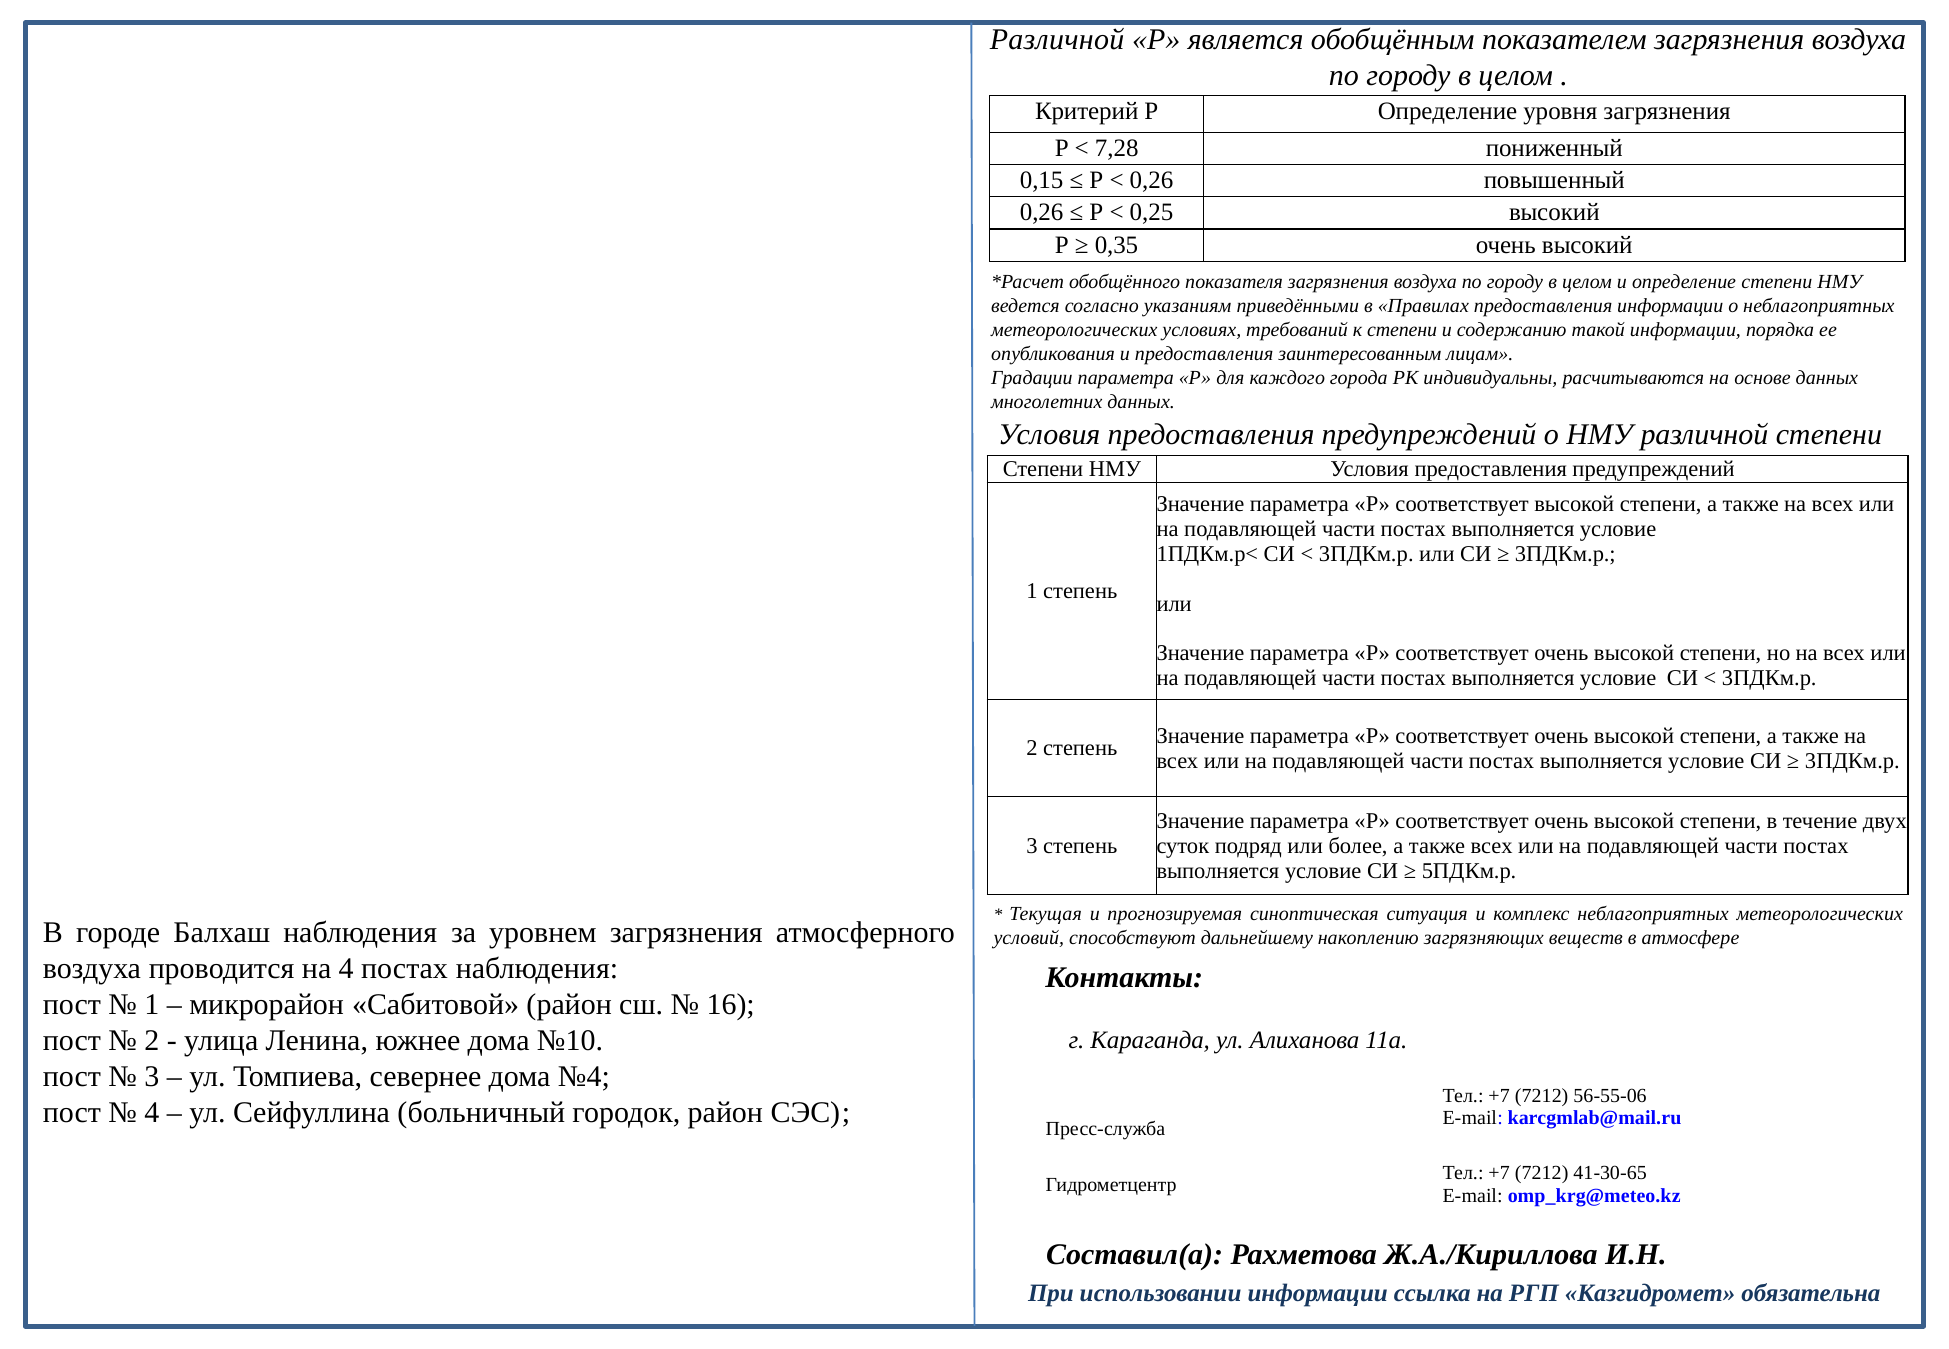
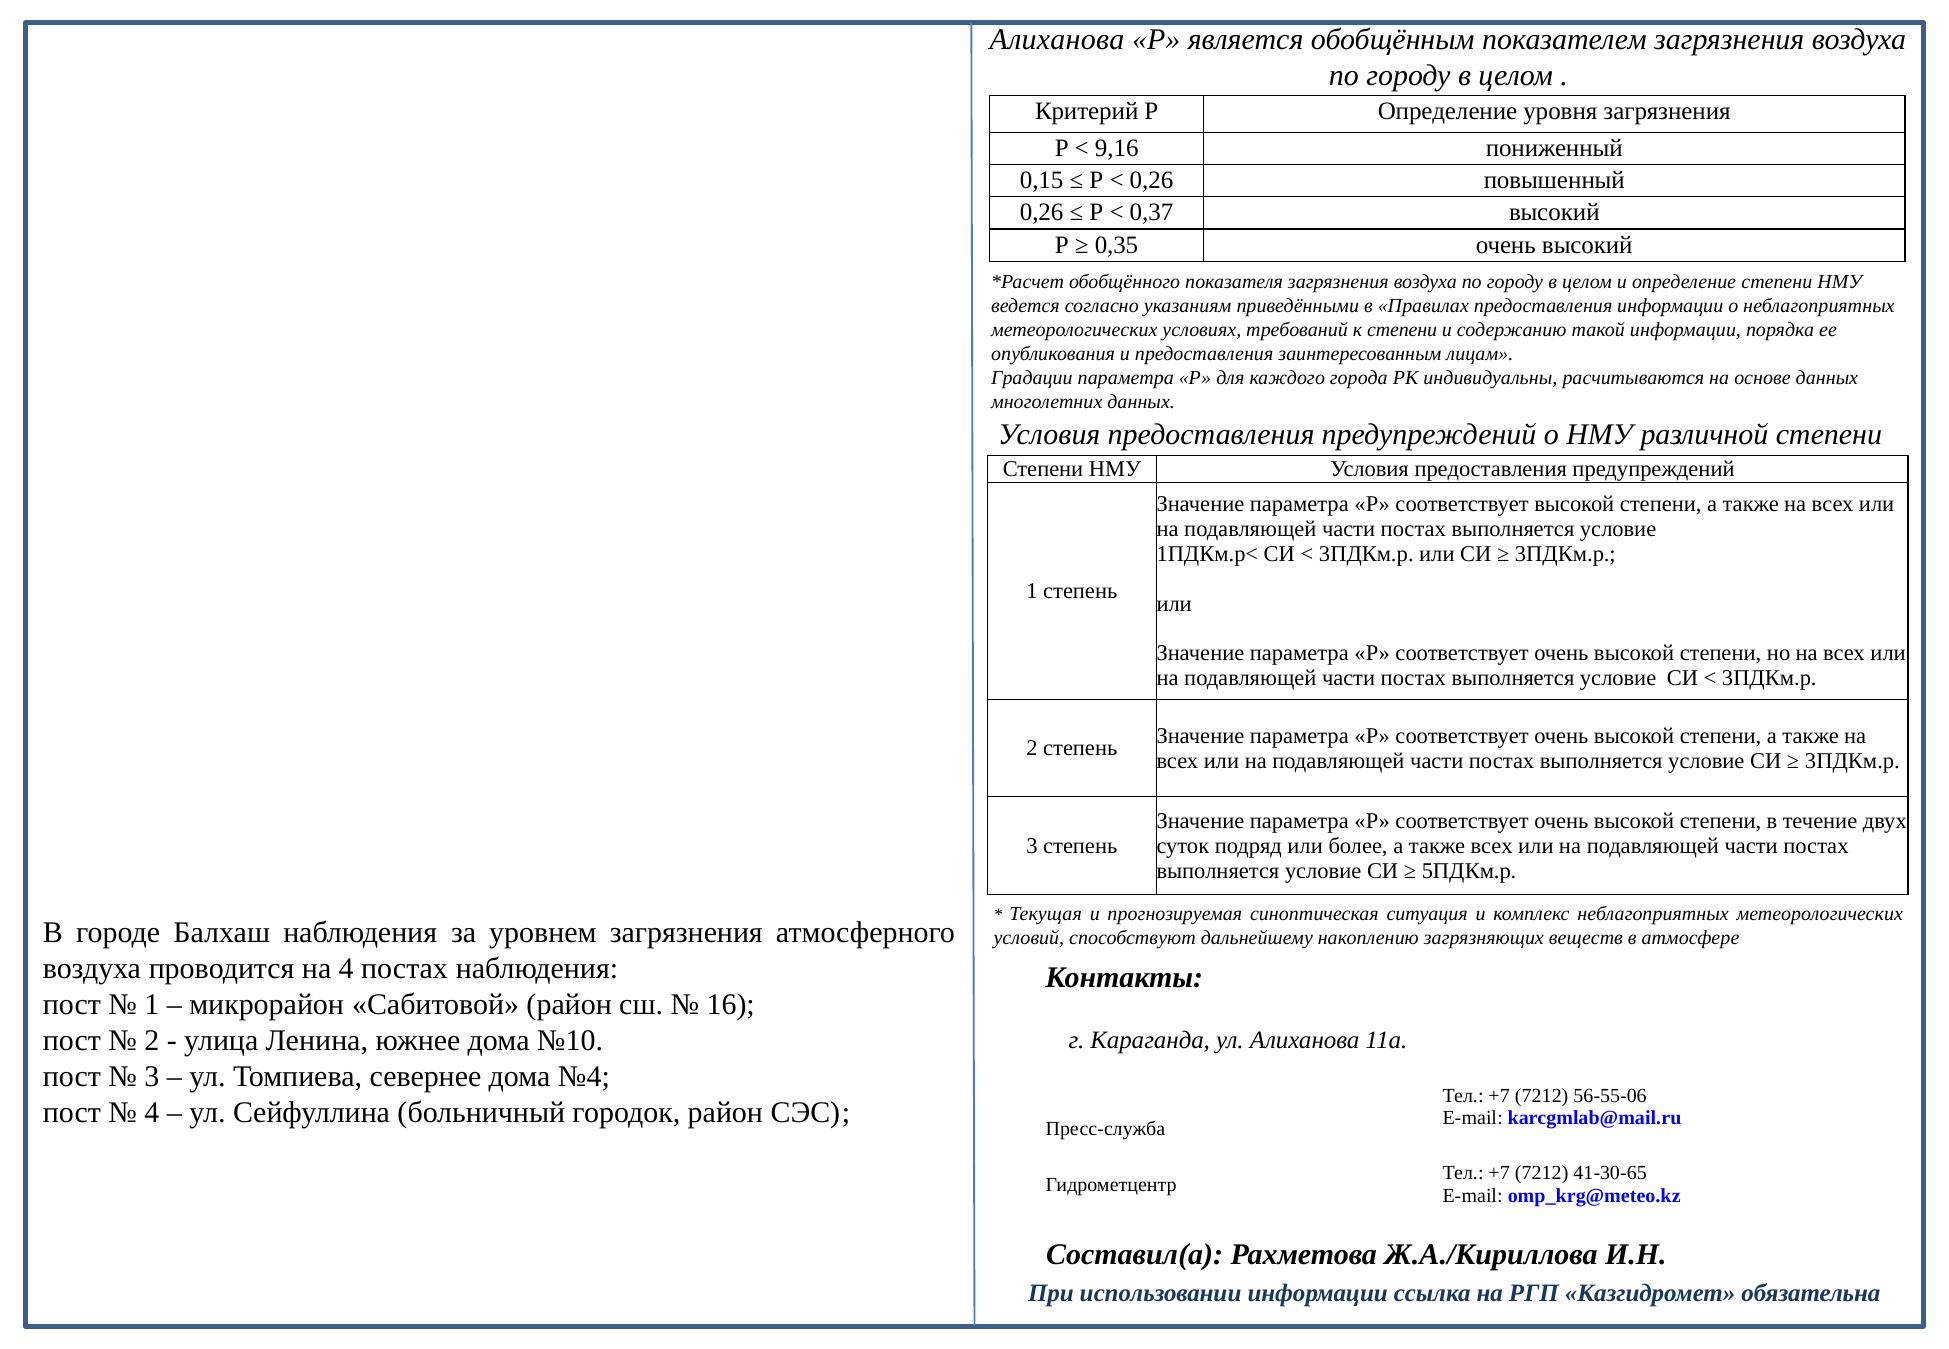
Различной: Различной -> Алиханова (1057, 39)
7,28: 7,28 -> 9,16 (1117, 148)
0,25: 0,25 -> 0,37 (1151, 213)
